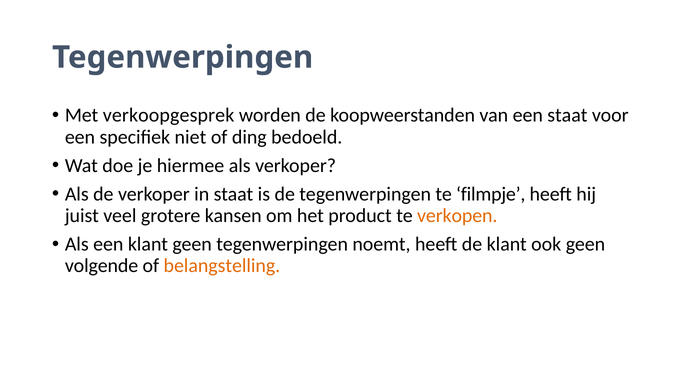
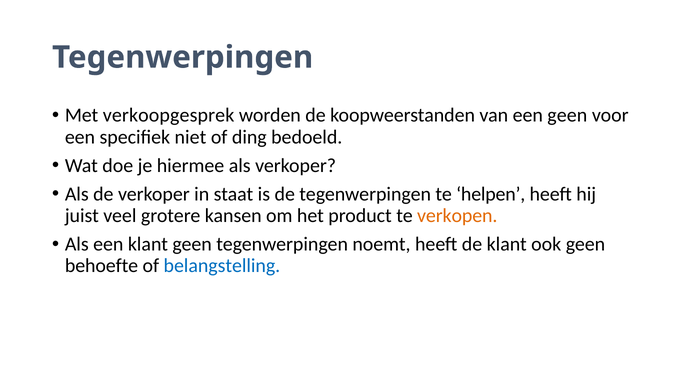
een staat: staat -> geen (567, 115)
filmpje: filmpje -> helpen (491, 194)
volgende: volgende -> behoefte (102, 266)
belangstelling colour: orange -> blue (222, 266)
